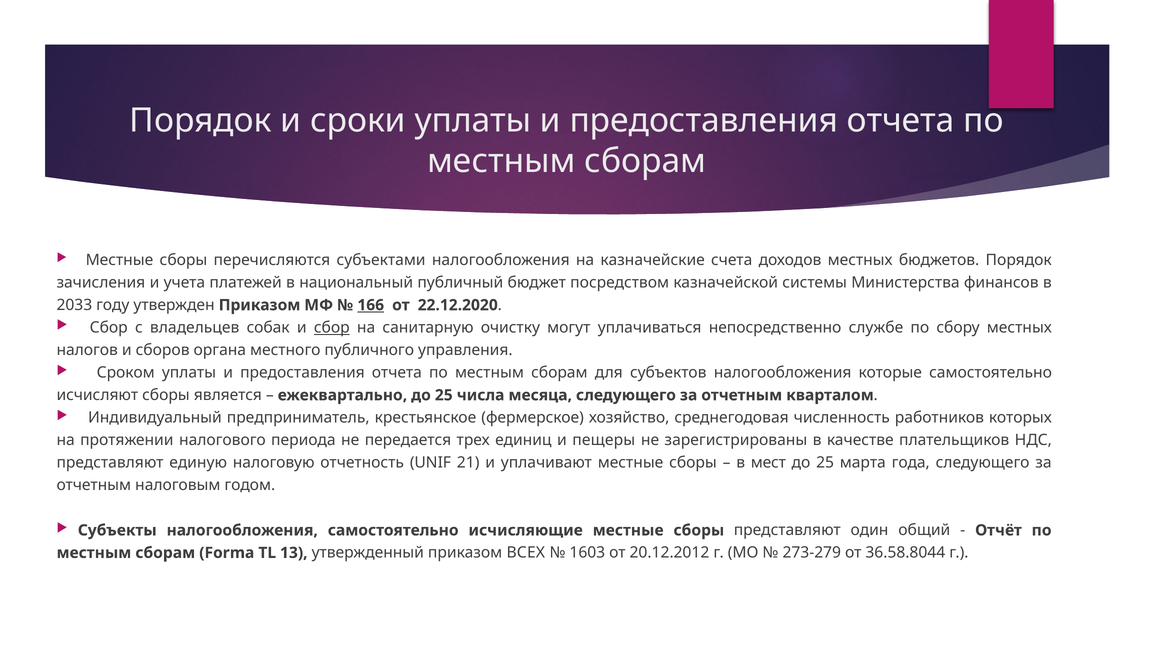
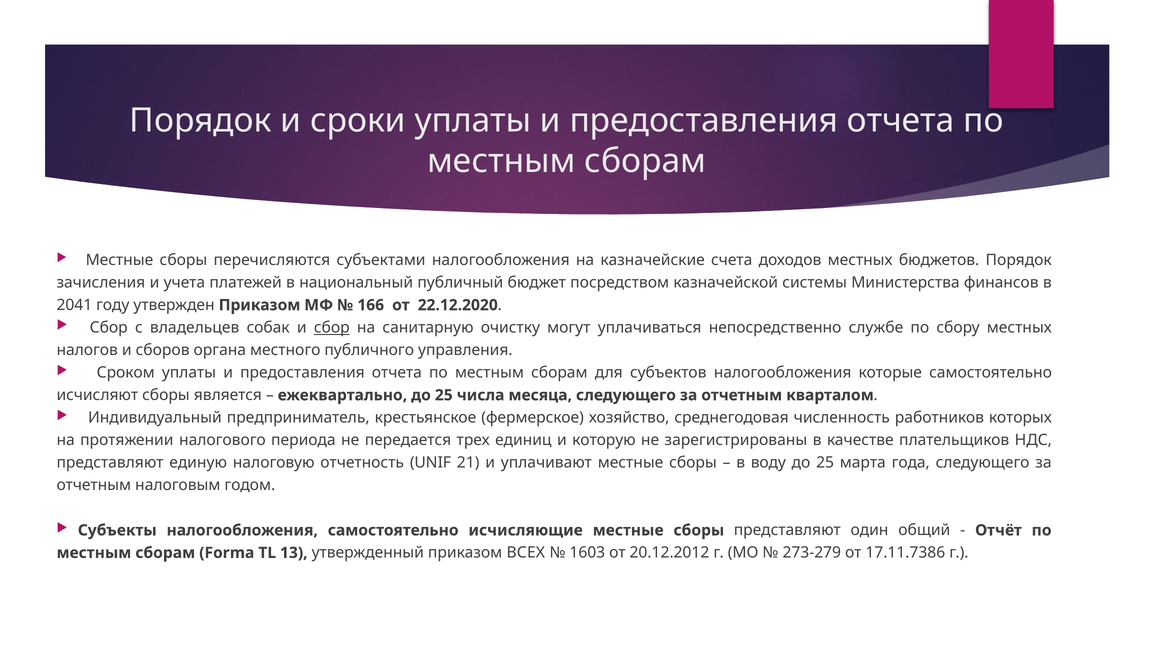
2033: 2033 -> 2041 (74, 305)
166 underline: present -> none (371, 305)
пещеры: пещеры -> которую (604, 441)
мест: мест -> воду (768, 463)
36.58.8044: 36.58.8044 -> 17.11.7386 (905, 553)
